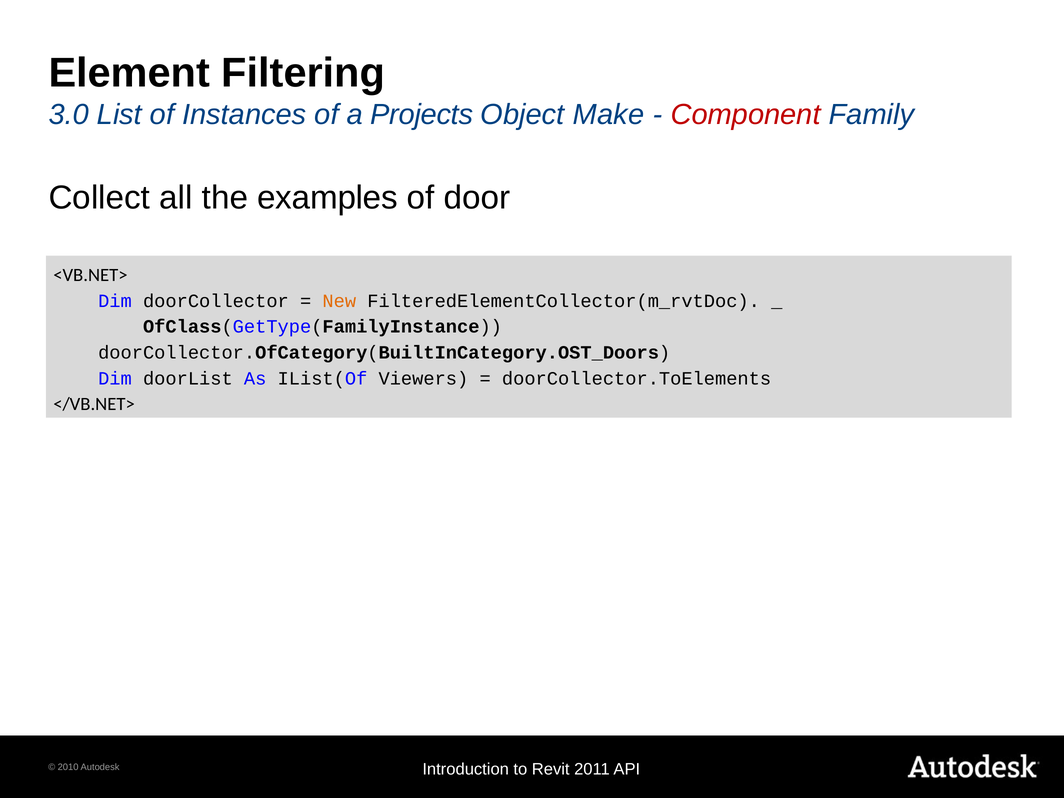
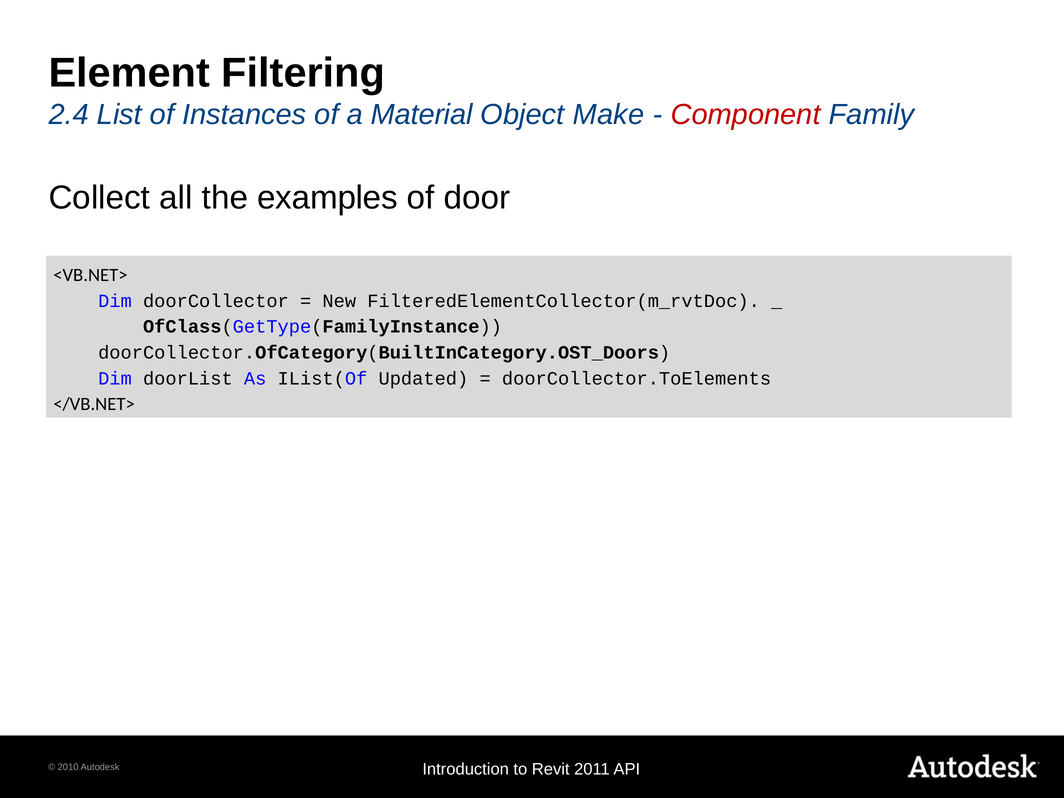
3.0: 3.0 -> 2.4 (69, 115)
Projects: Projects -> Material (422, 115)
New colour: orange -> black (339, 301)
Viewers: Viewers -> Updated (423, 378)
